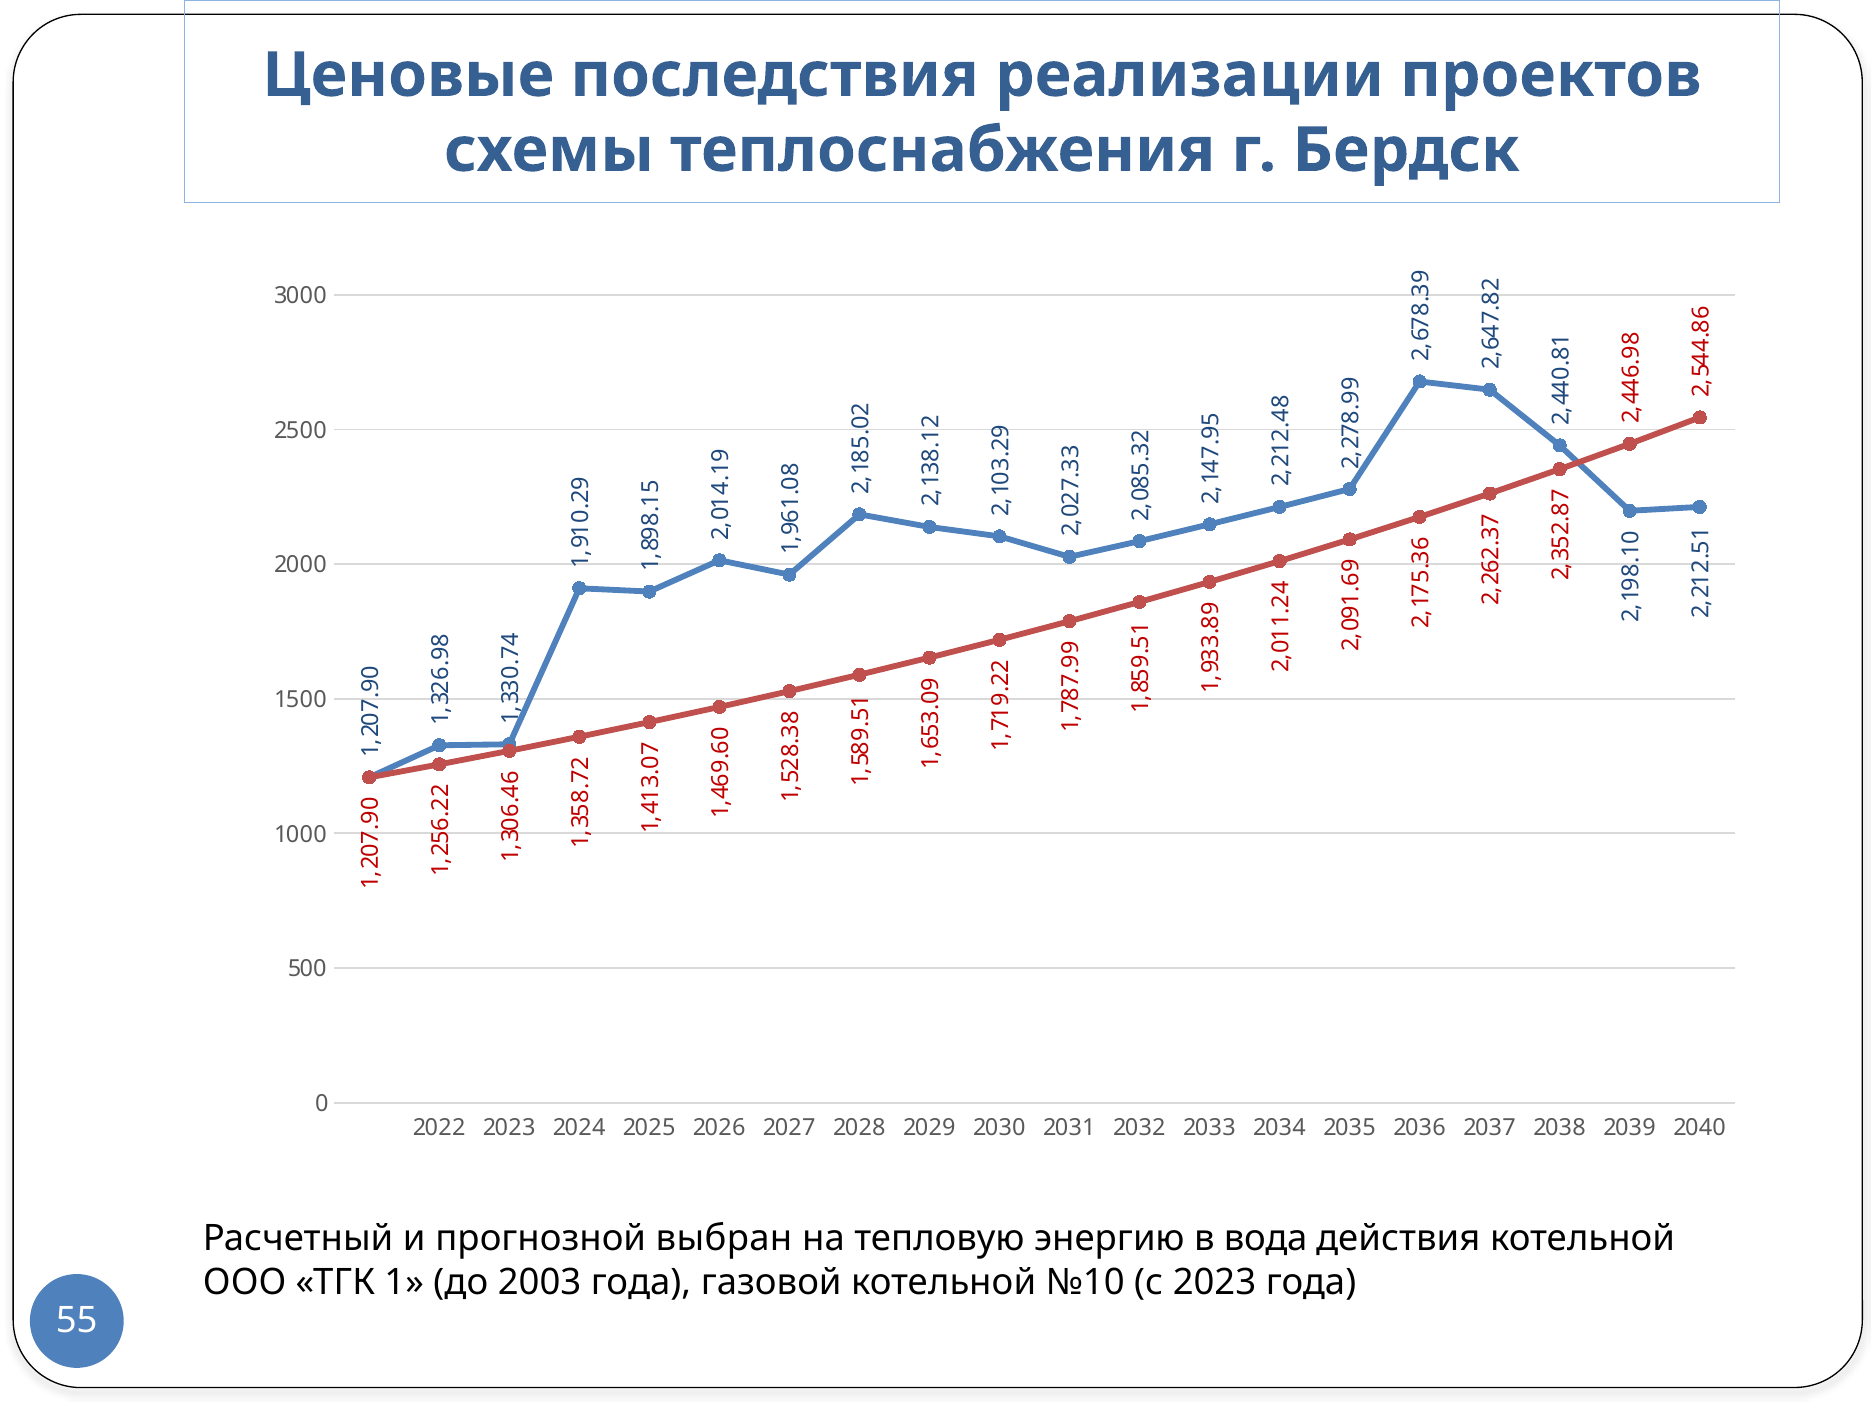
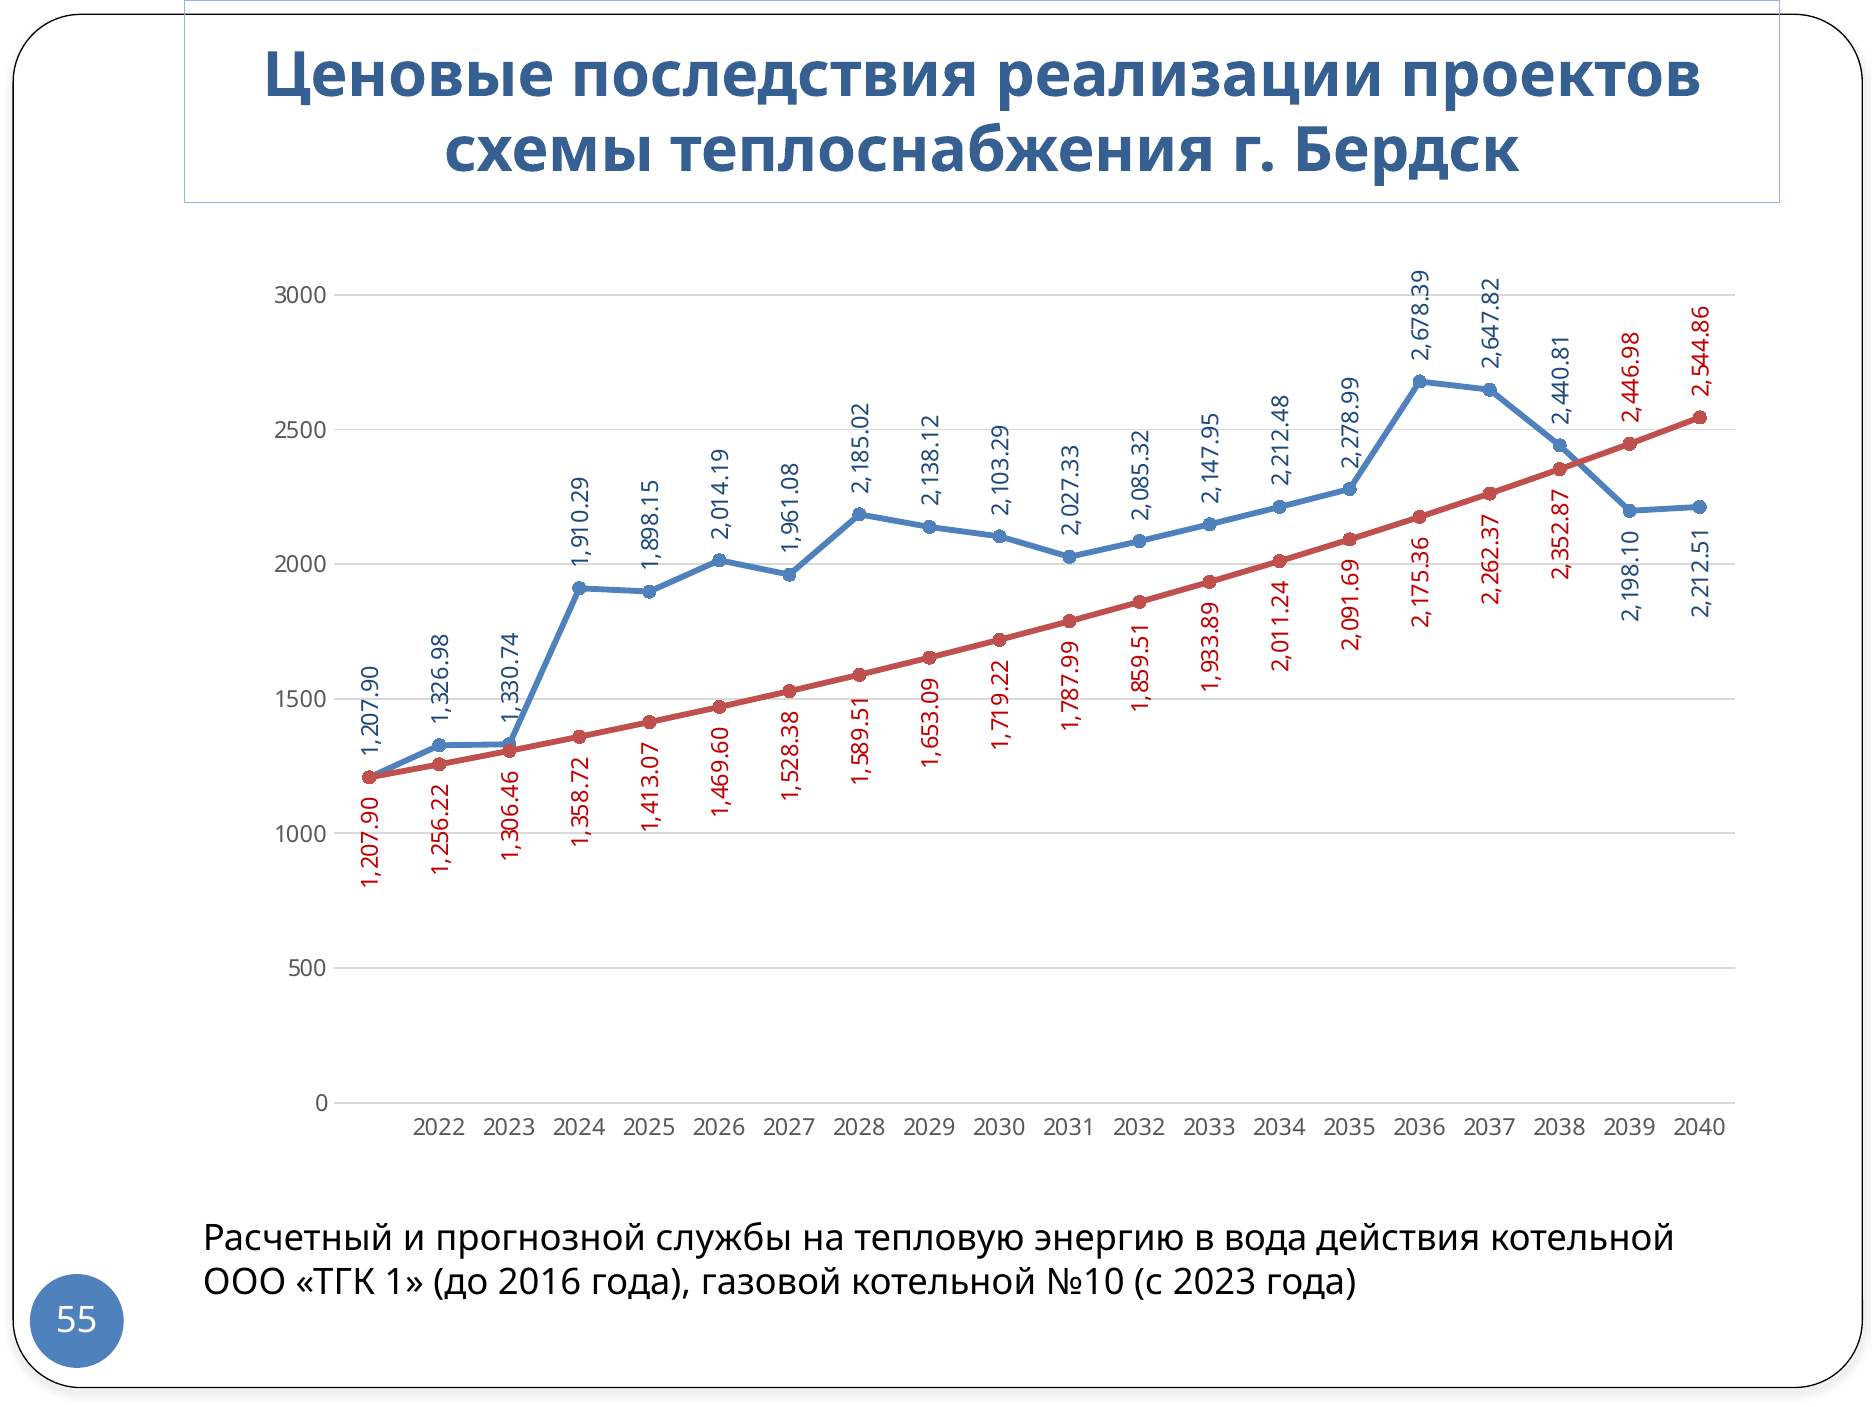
выбран: выбран -> службы (724, 1238)
2003: 2003 -> 2016 (540, 1282)
